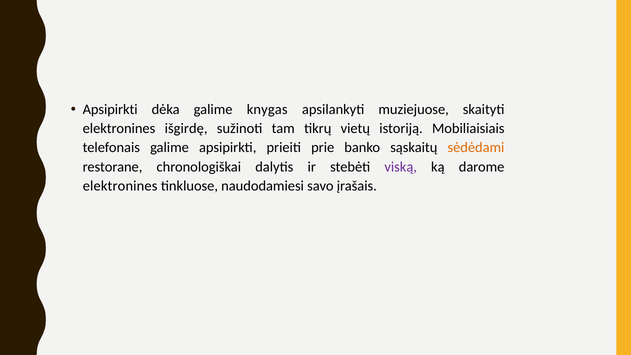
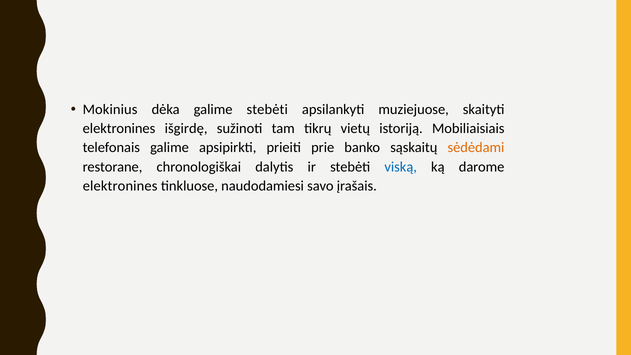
Apsipirkti: Apsipirkti -> Mokinius (110, 110)
galime knygas: knygas -> stebėti (267, 110)
viską colour: purple -> blue (401, 167)
